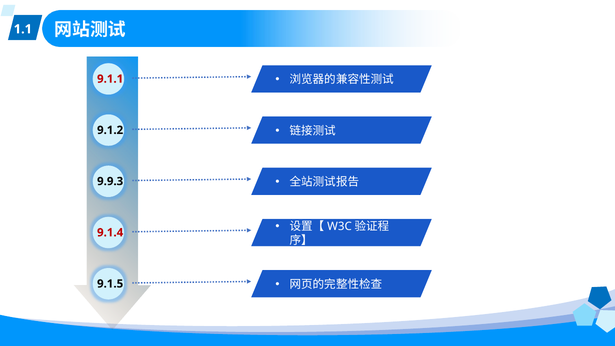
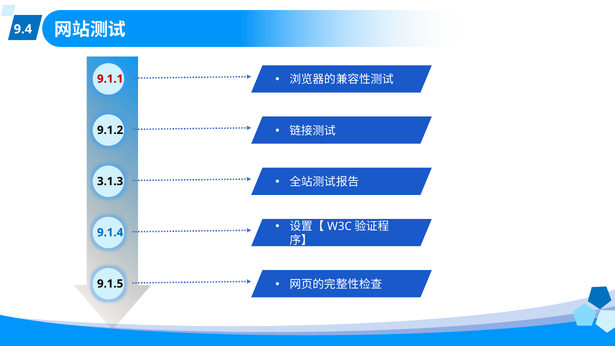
1.1: 1.1 -> 9.4 (23, 29)
9.9.3: 9.9.3 -> 3.1.3 (110, 181)
9.1.4 colour: red -> blue (110, 233)
